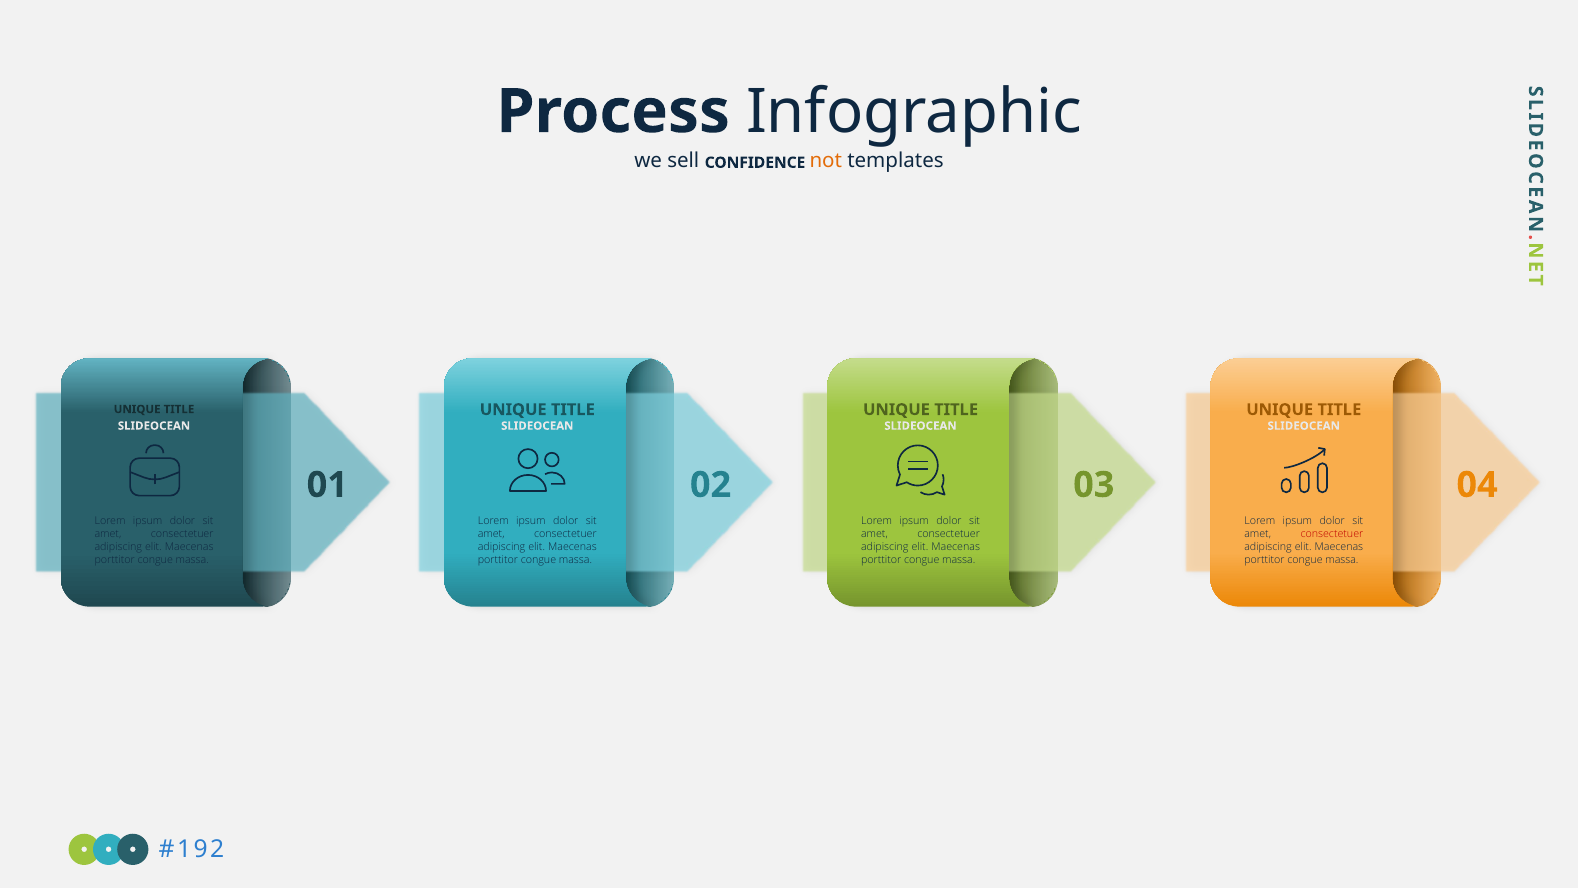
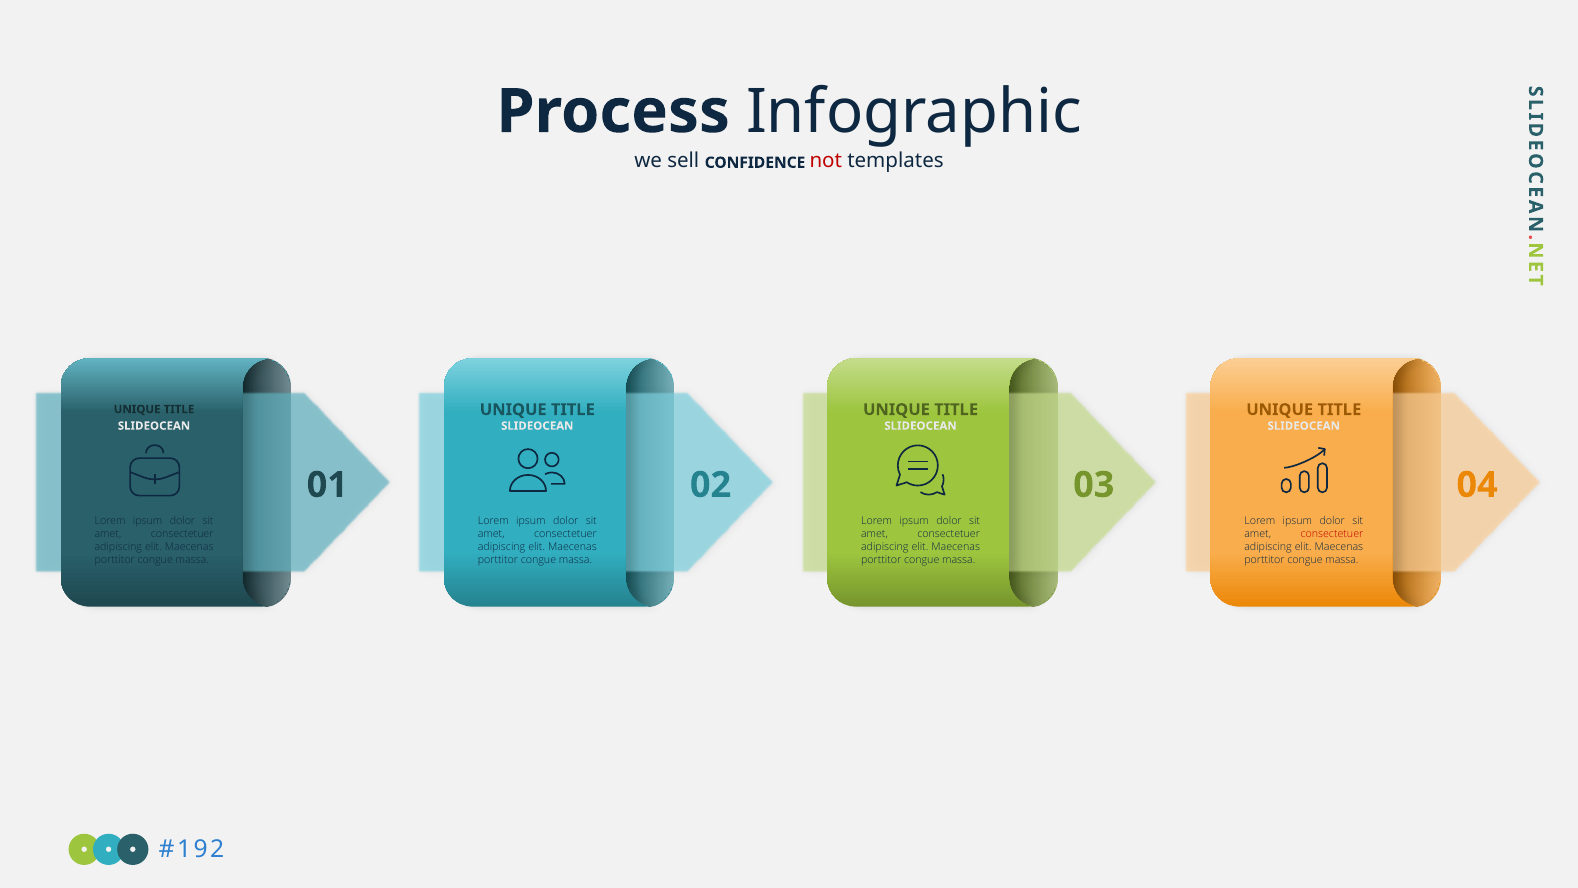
not colour: orange -> red (826, 161)
